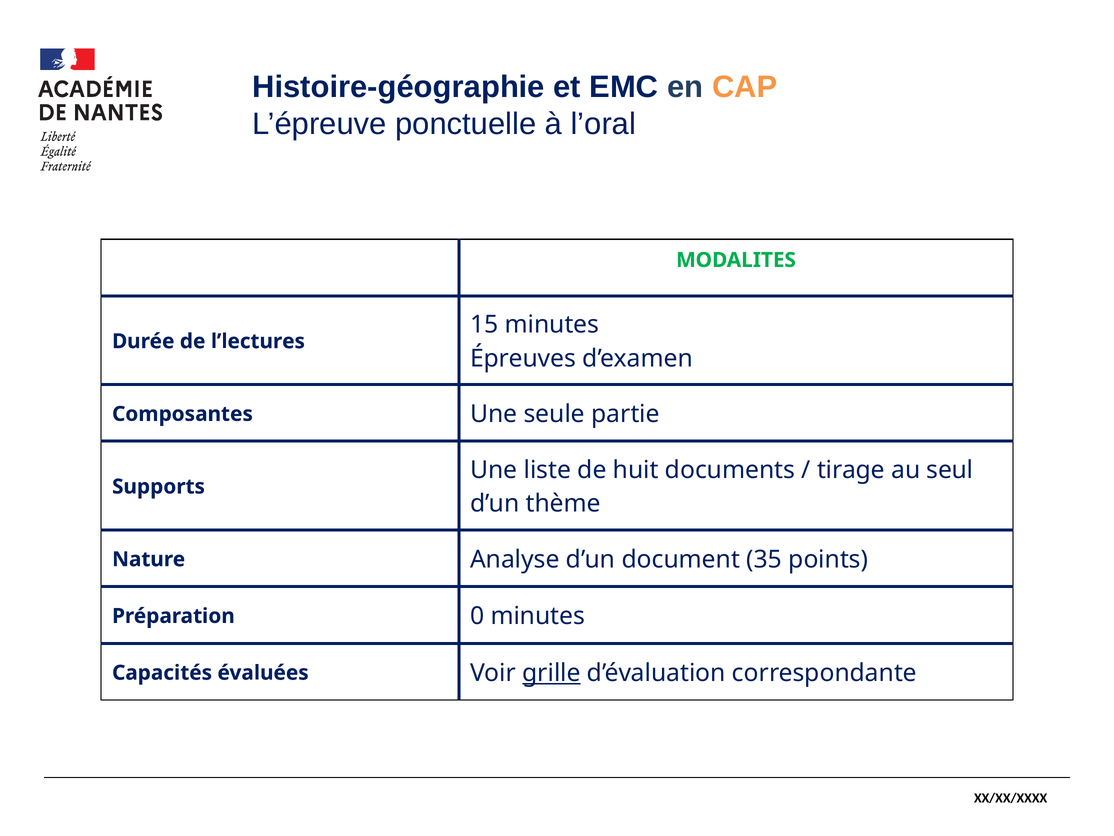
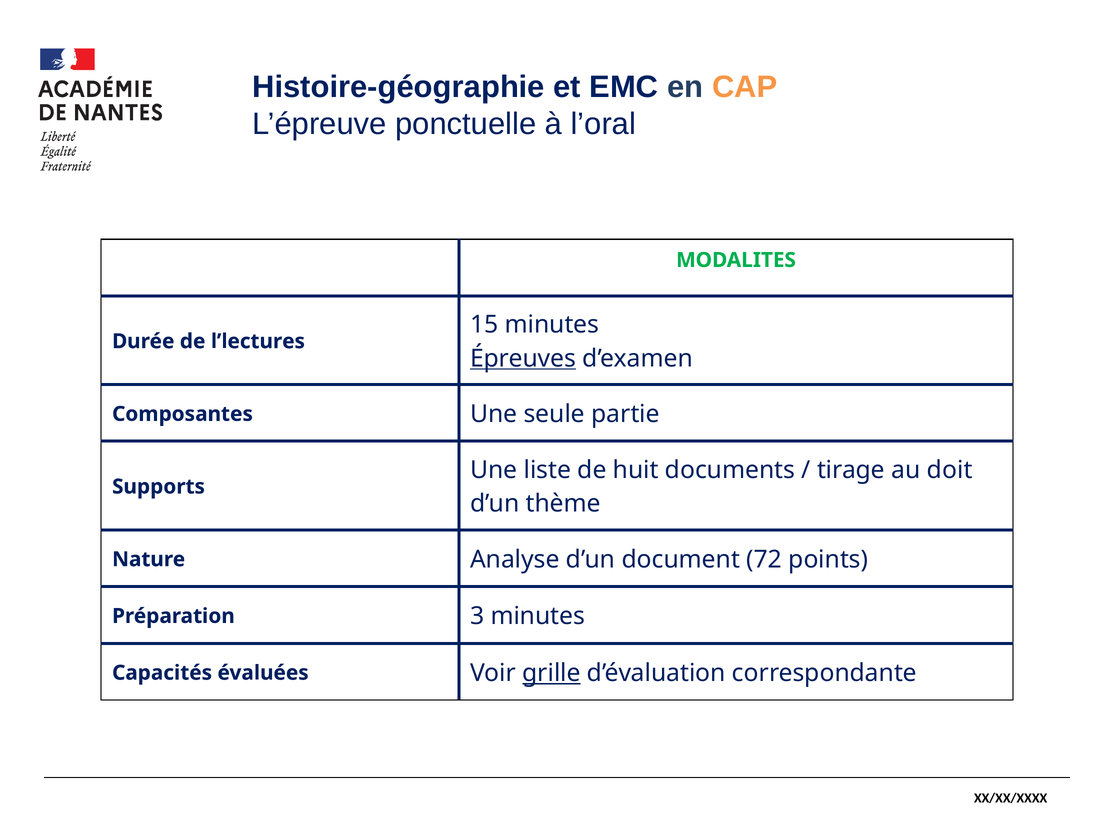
Épreuves underline: none -> present (523, 358)
seul: seul -> doit (950, 470)
35: 35 -> 72 (764, 559)
0: 0 -> 3 (477, 616)
